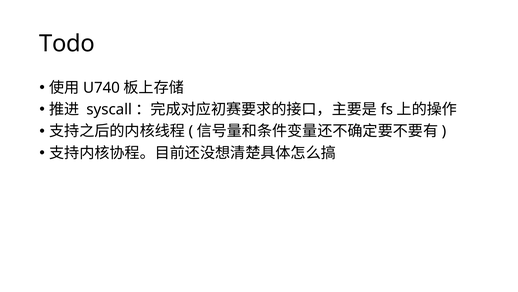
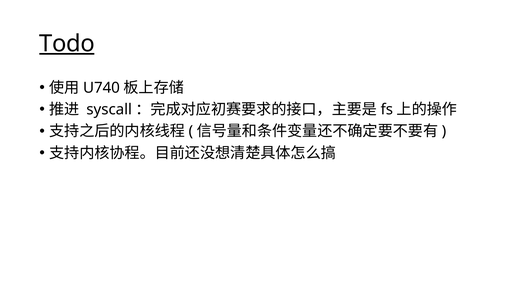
Todo underline: none -> present (67, 44)
